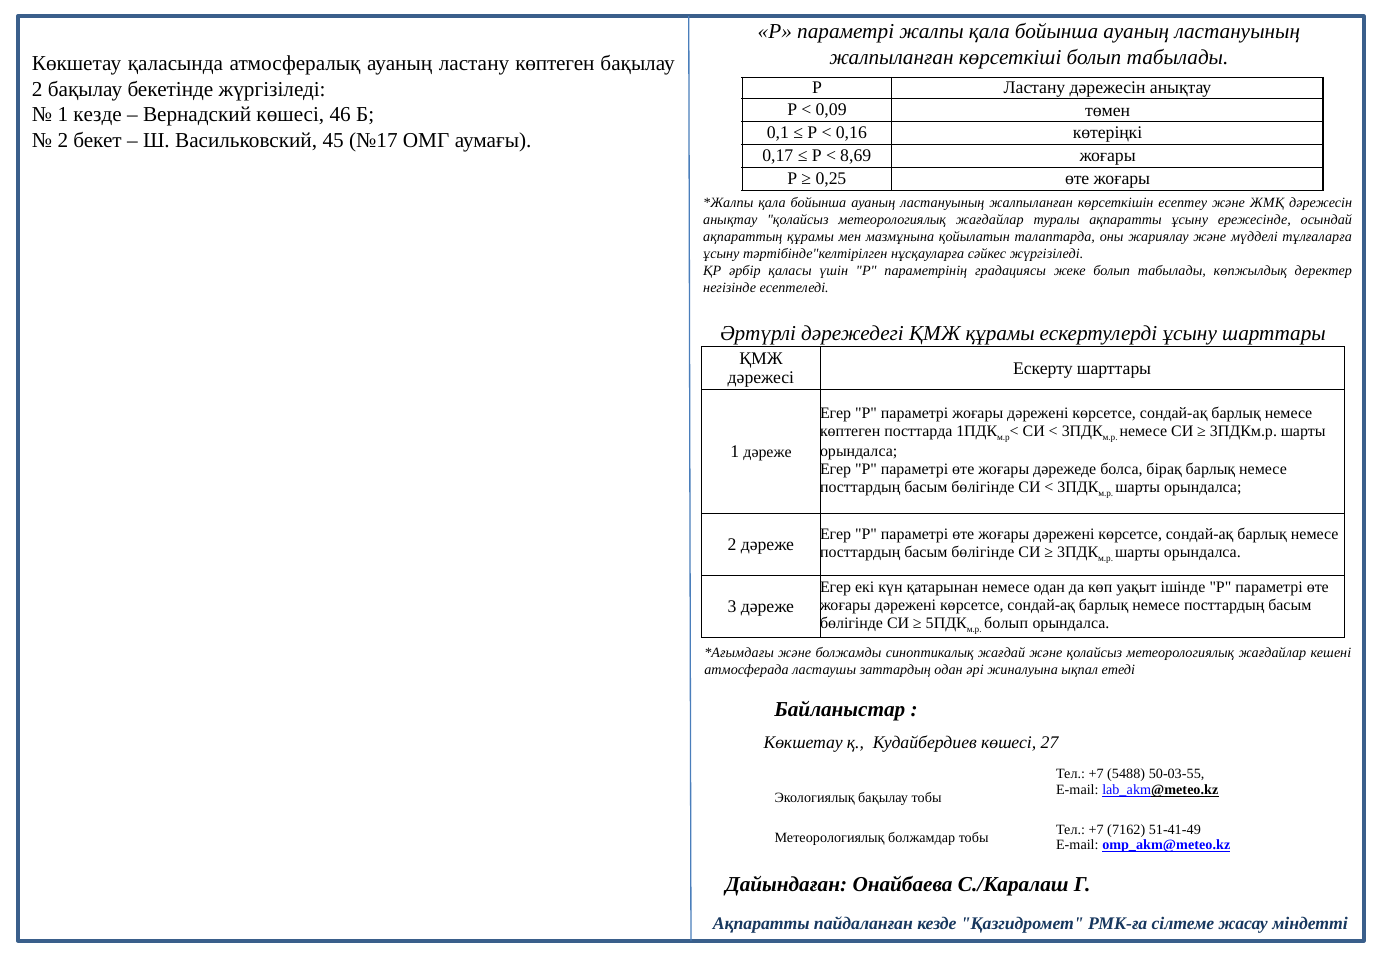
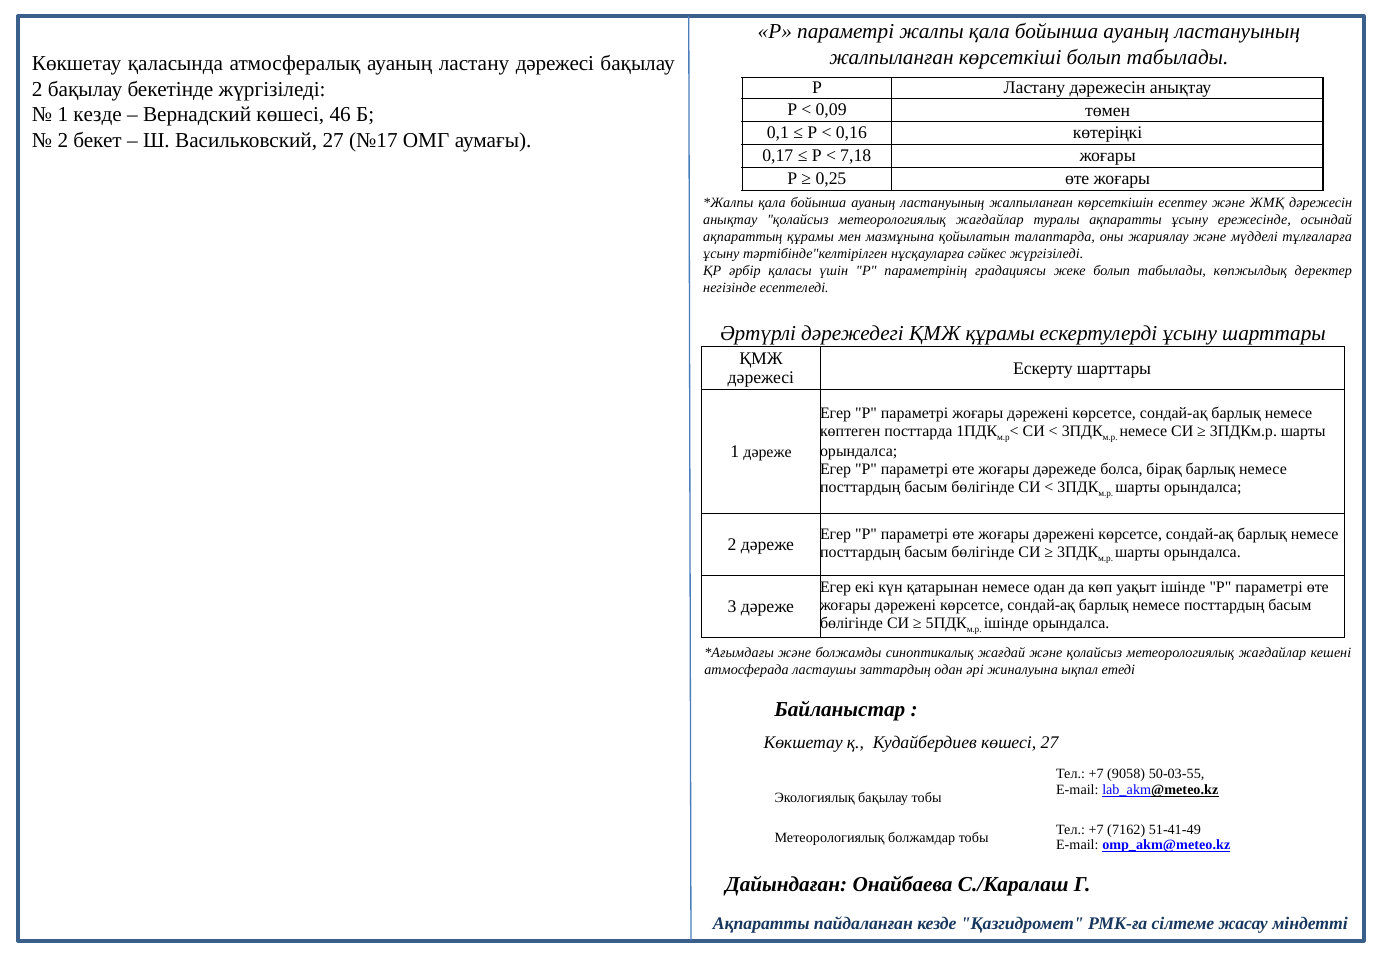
ластану көптеген: көптеген -> дәрежесі (555, 64)
Васильковский 45: 45 -> 27 (333, 140)
8,69: 8,69 -> 7,18 (856, 156)
болып: болып -> ішінде (1006, 623)
5488: 5488 -> 9058 (1126, 774)
